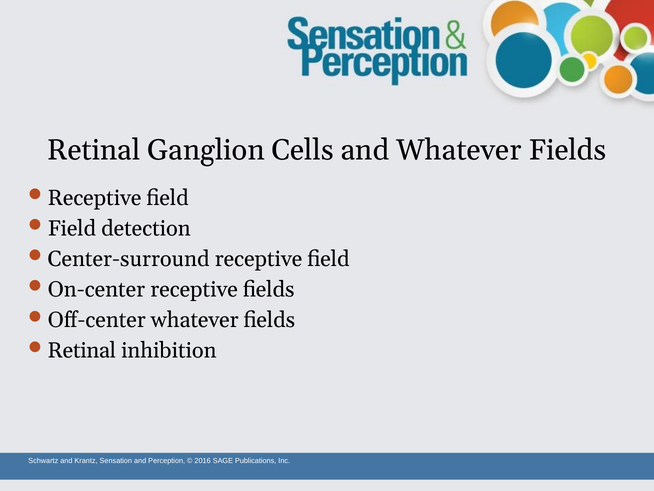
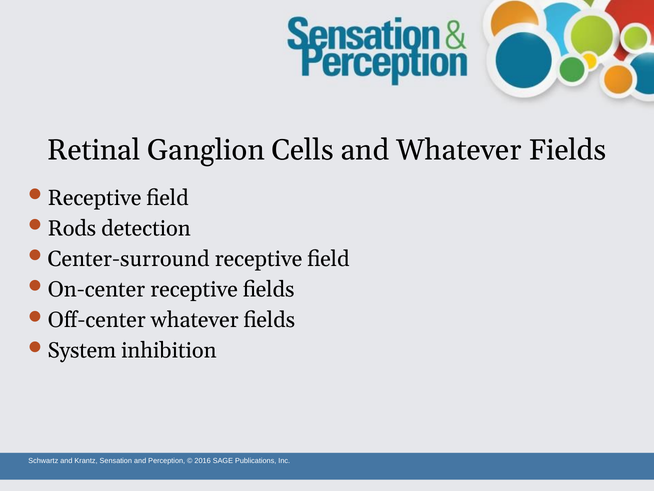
Field: Field -> Rods (72, 228)
Retinal: Retinal -> System (82, 350)
